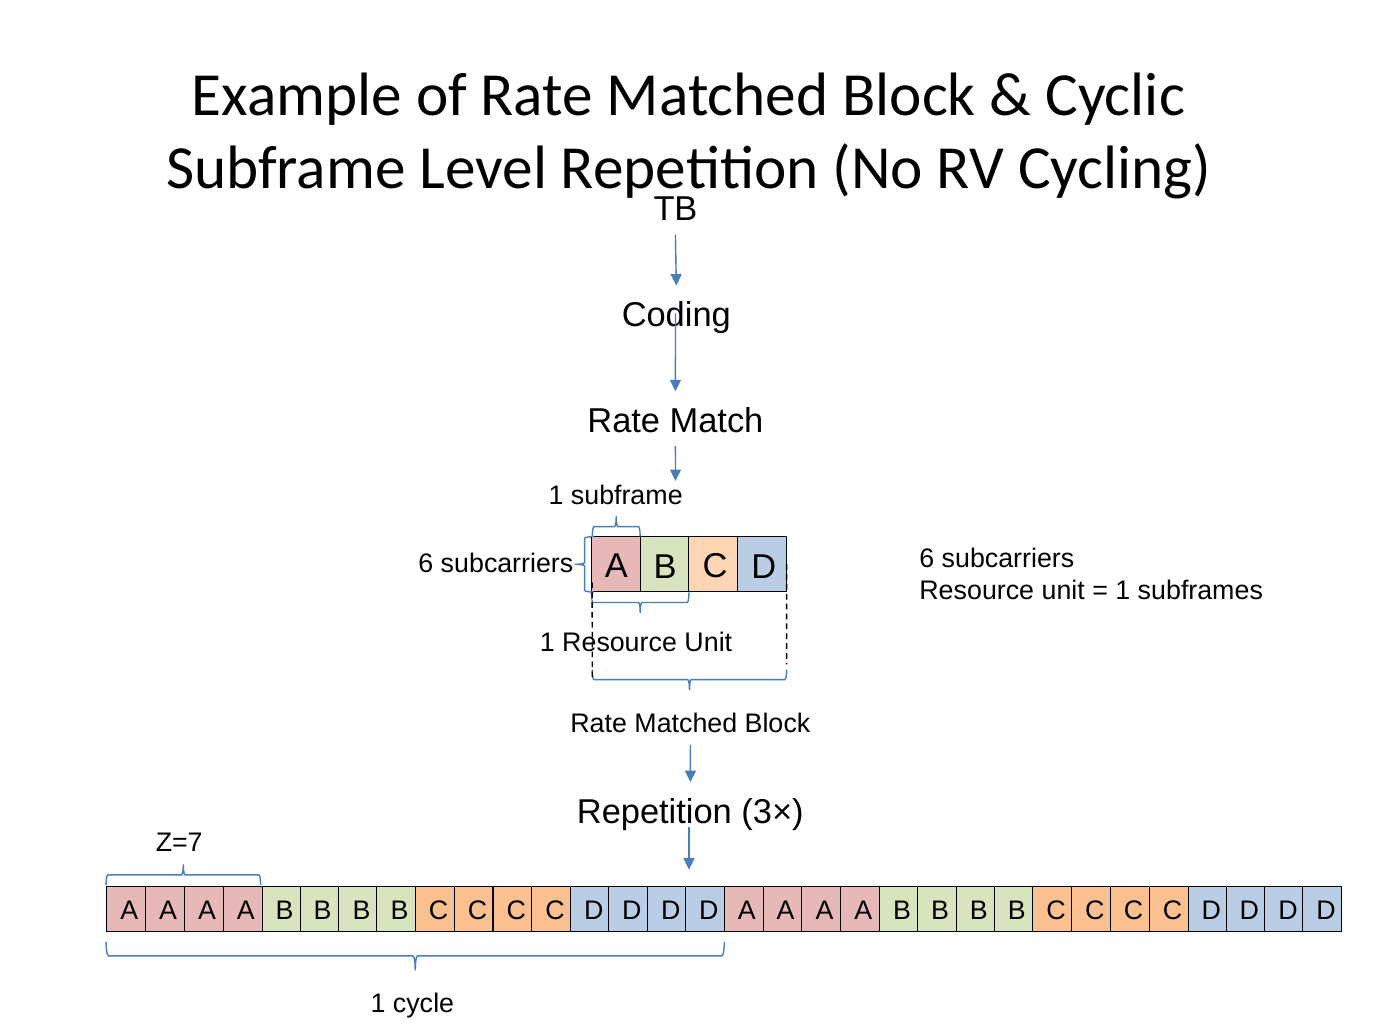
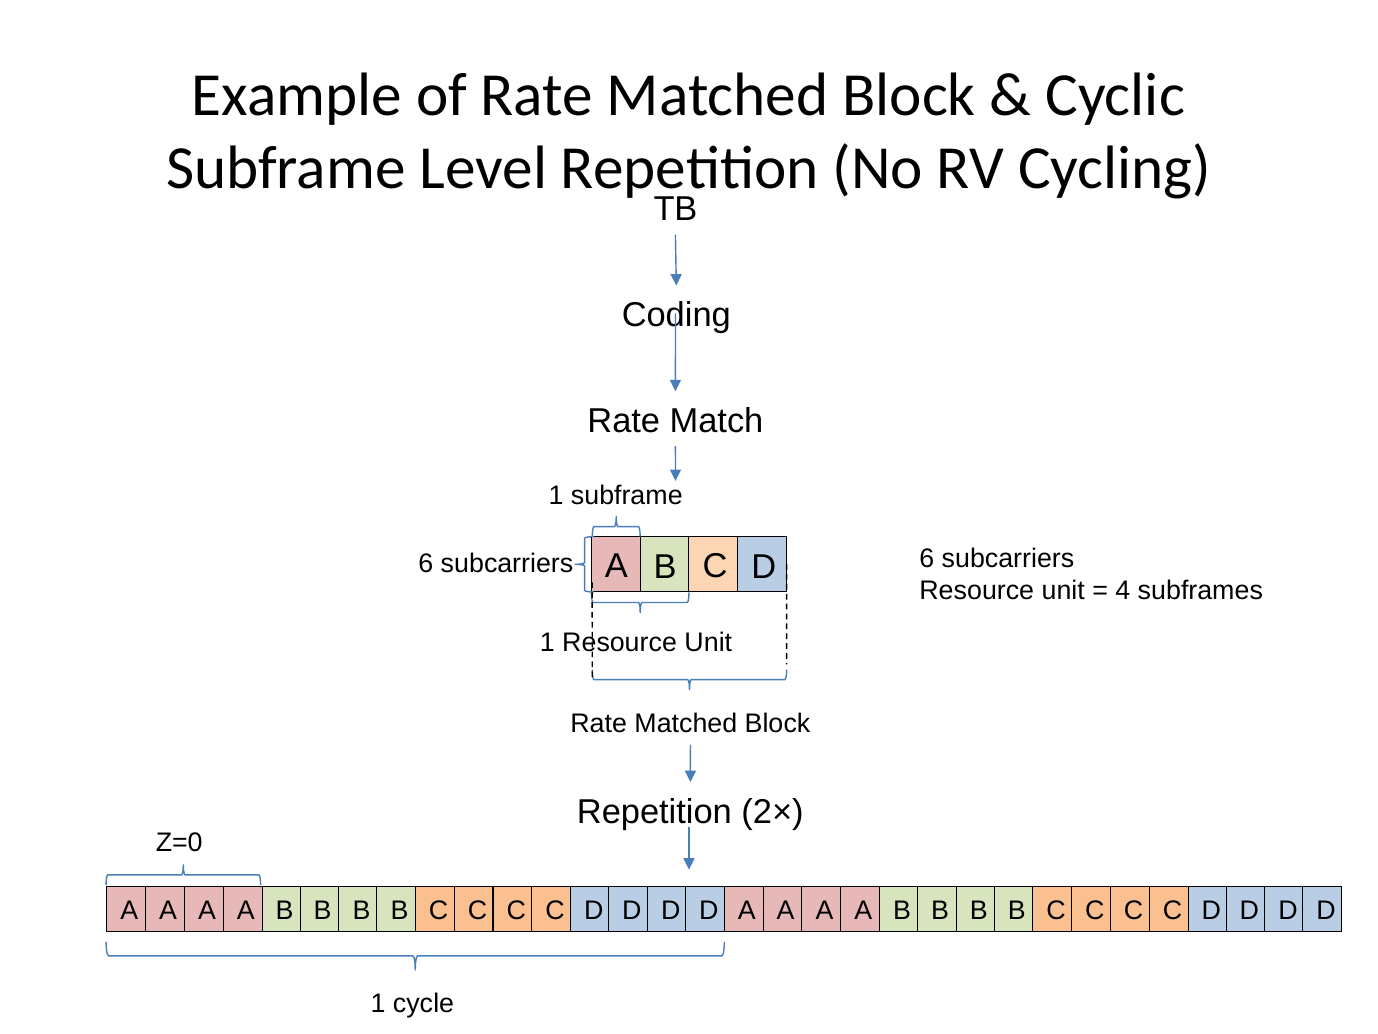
1: 1 -> 4 (1123, 590)
3×: 3× -> 2× (772, 811)
Z=7: Z=7 -> Z=0 (179, 843)
